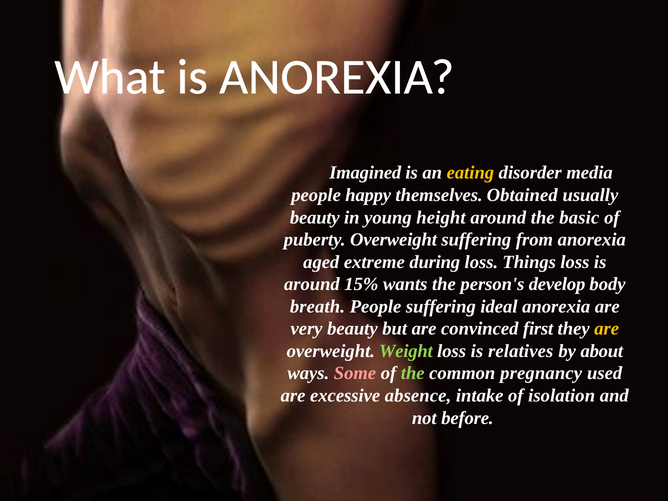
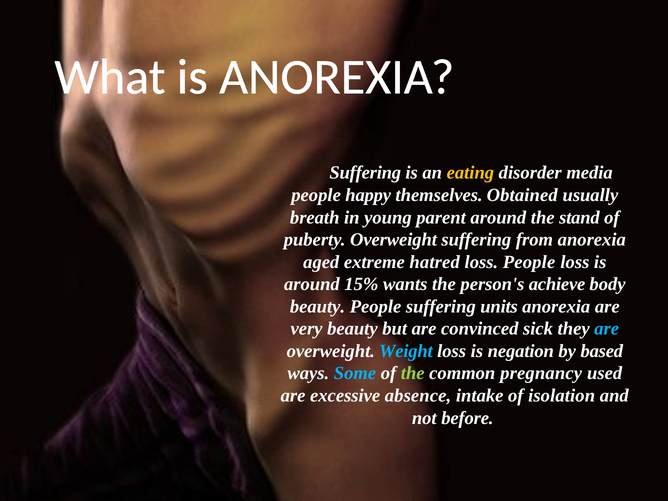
Imagined: Imagined -> Suffering (365, 173)
beauty: beauty -> breath (315, 217)
height: height -> parent (441, 217)
basic: basic -> stand (579, 217)
during: during -> hatred (435, 262)
loss Things: Things -> People (529, 262)
develop: develop -> achieve (557, 284)
breath: breath -> beauty (318, 307)
ideal: ideal -> units (499, 307)
first: first -> sick (538, 329)
are colour: yellow -> light blue (607, 329)
Weight colour: light green -> light blue (406, 351)
relatives: relatives -> negation (521, 351)
about: about -> based (602, 351)
Some colour: pink -> light blue (355, 373)
